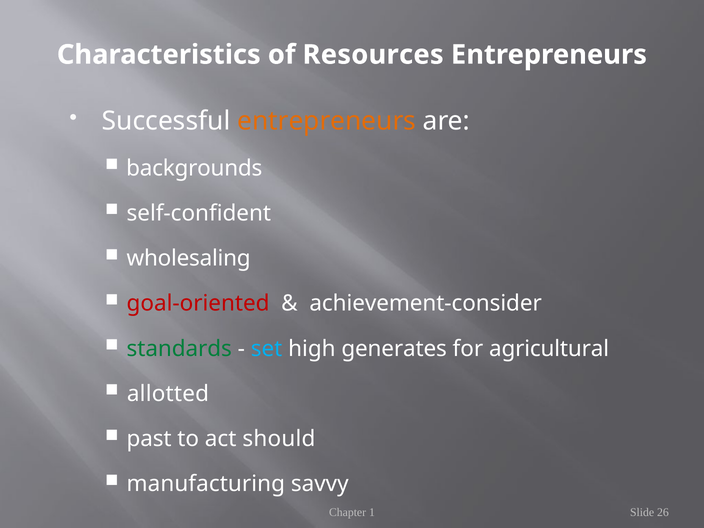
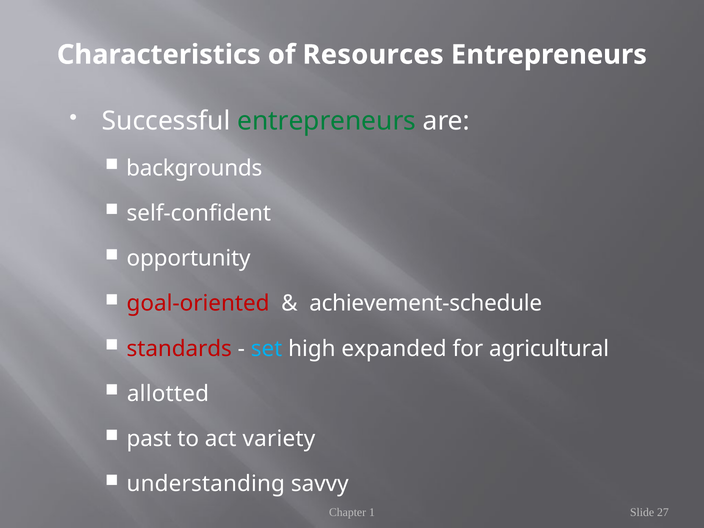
entrepreneurs colour: orange -> green (327, 121)
wholesaling: wholesaling -> opportunity (189, 258)
achievement-consider: achievement-consider -> achievement-schedule (426, 303)
standards colour: green -> red (179, 349)
generates: generates -> expanded (394, 349)
should: should -> variety (279, 439)
manufacturing: manufacturing -> understanding (206, 484)
26: 26 -> 27 (663, 512)
